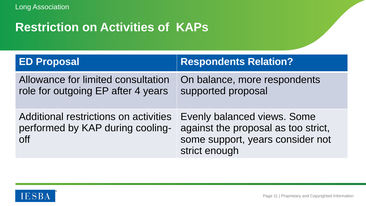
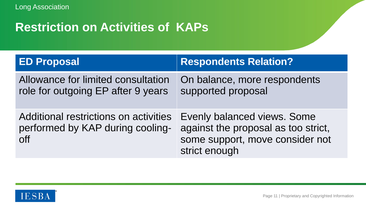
4: 4 -> 9 (137, 91)
support years: years -> move (260, 139)
